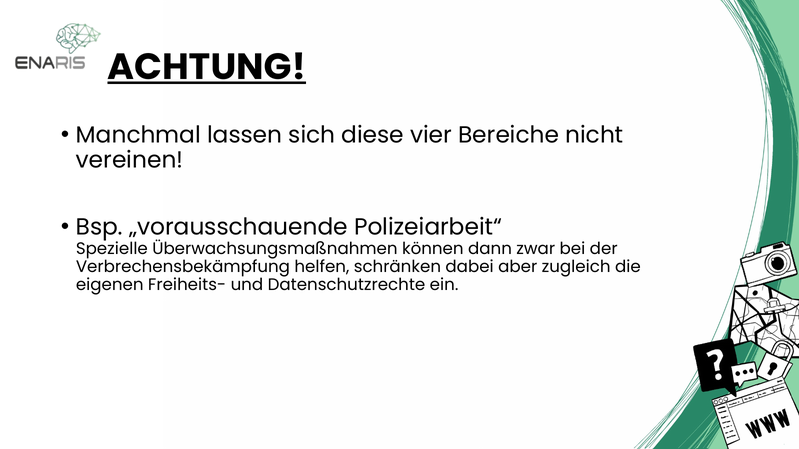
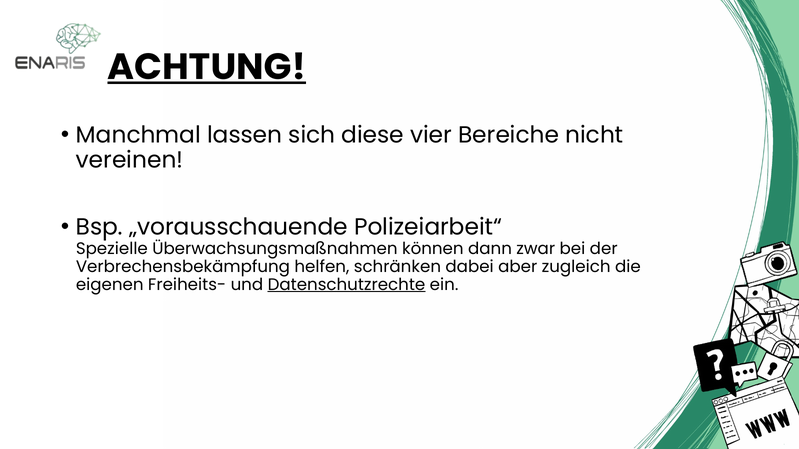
Datenschutzrechte underline: none -> present (346, 285)
